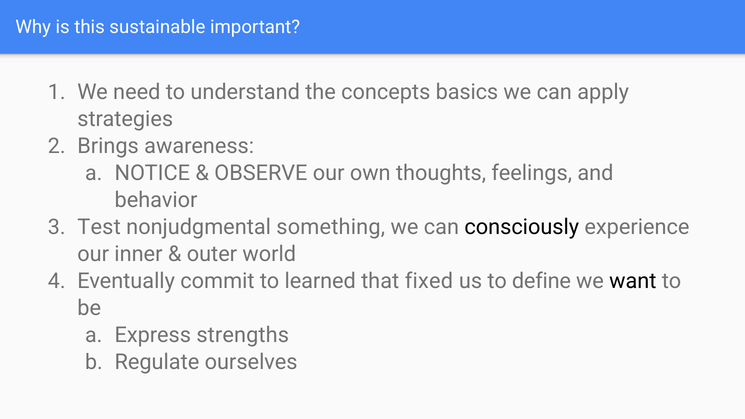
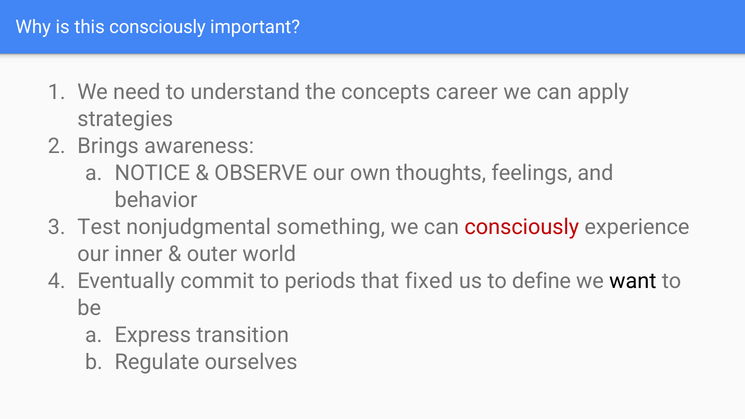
this sustainable: sustainable -> consciously (157, 27)
basics: basics -> career (467, 92)
consciously colour: black -> red (522, 227)
learned: learned -> periods (320, 281)
strengths: strengths -> transition (243, 335)
